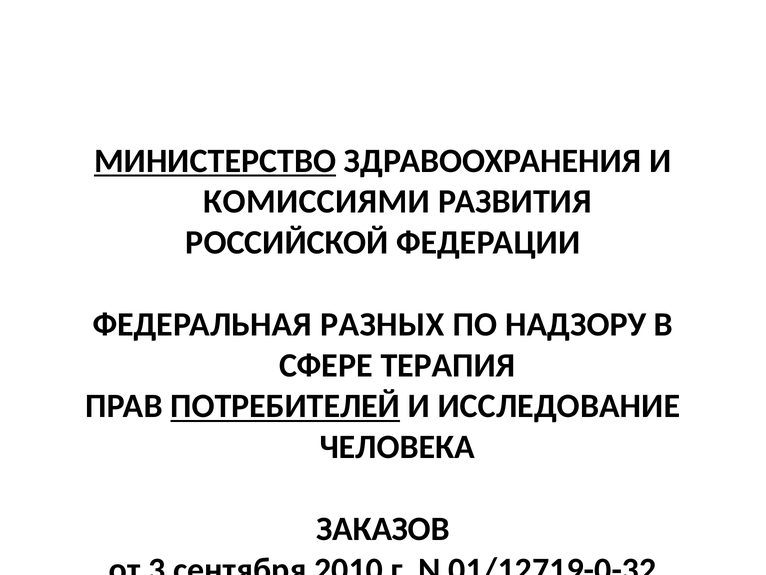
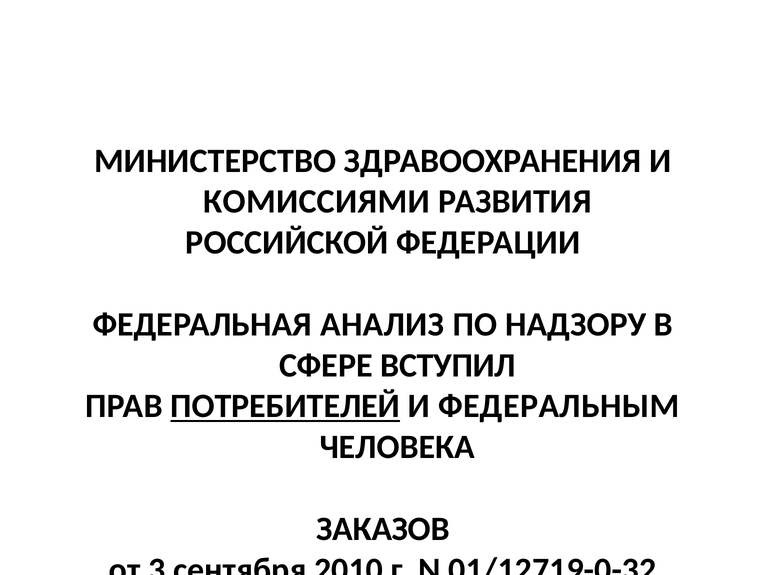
МИНИСТЕРСТВО underline: present -> none (215, 161)
РАЗНЫХ: РАЗНЫХ -> АНАЛИЗ (382, 324)
ТЕРАПИЯ: ТЕРАПИЯ -> ВСТУПИЛ (448, 365)
ИССЛЕДОВАНИЕ: ИССЛЕДОВАНИЕ -> ФЕДЕРАЛЬНЫМ (559, 406)
